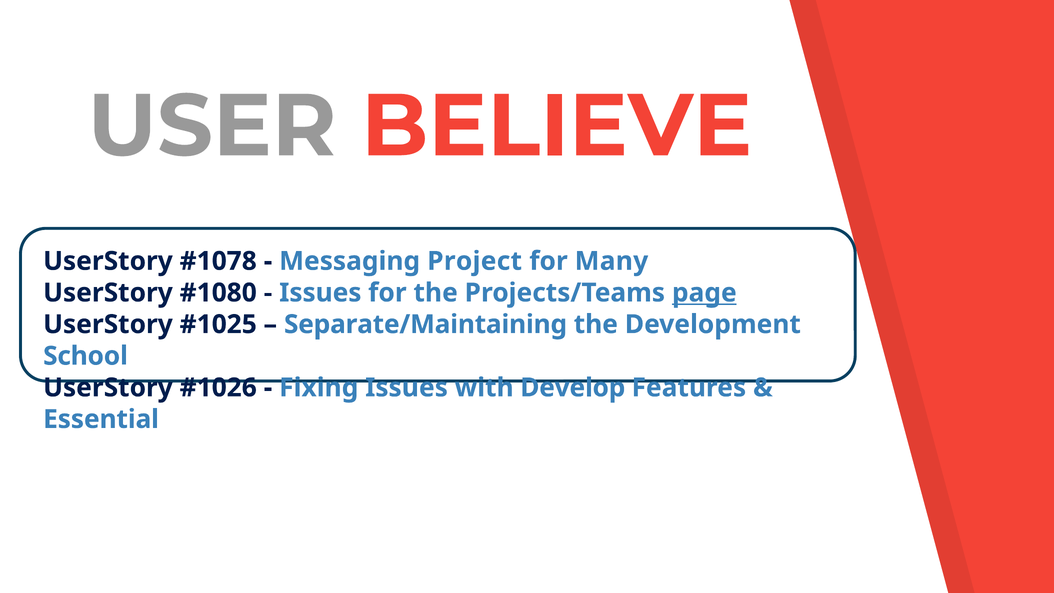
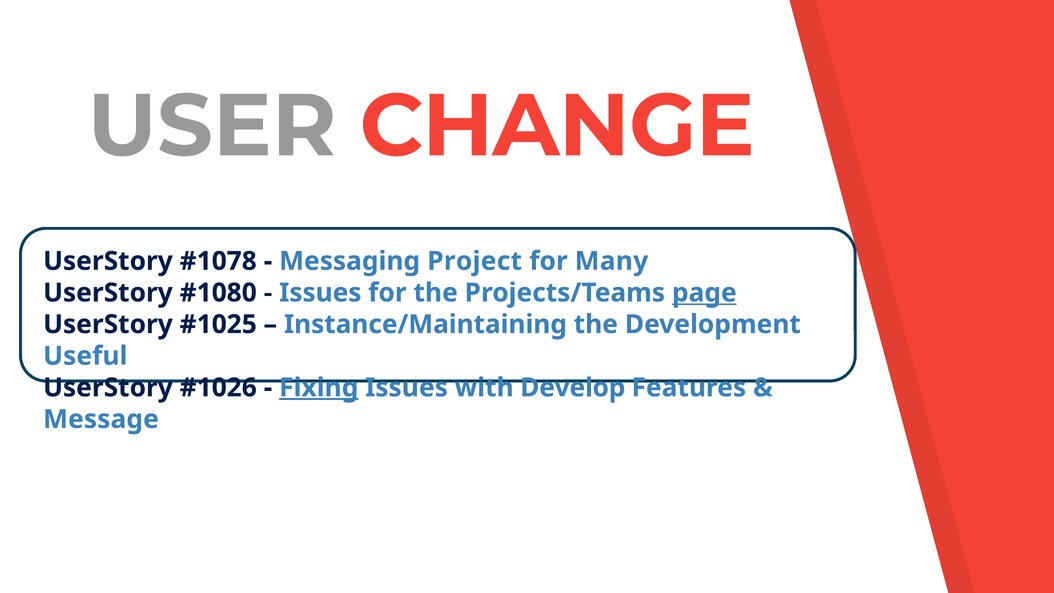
BELIEVE: BELIEVE -> CHANGE (557, 126)
Separate/Maintaining: Separate/Maintaining -> Instance/Maintaining (425, 324)
School: School -> Useful (85, 356)
Fixing underline: none -> present (319, 388)
Essential: Essential -> Message (101, 419)
